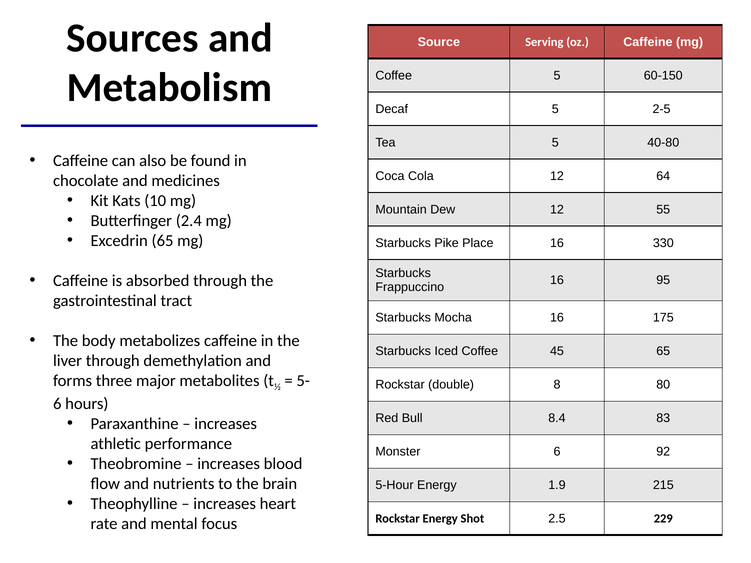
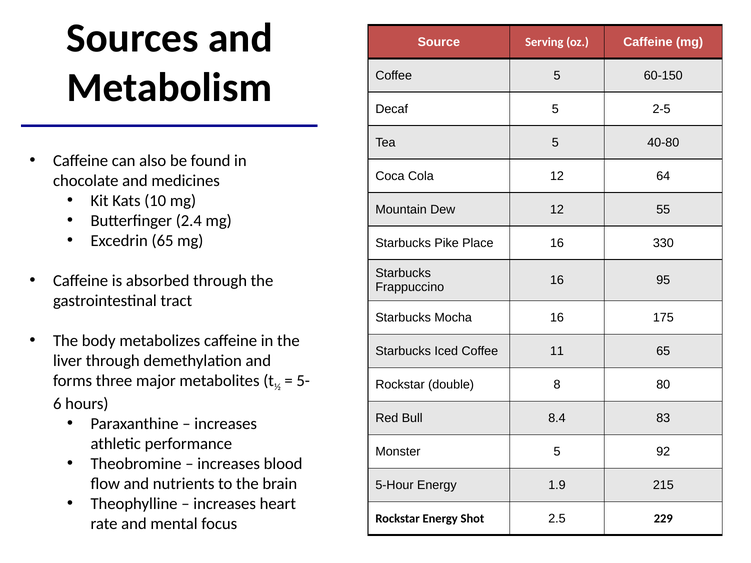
45: 45 -> 11 (557, 351)
Monster 6: 6 -> 5 (557, 452)
